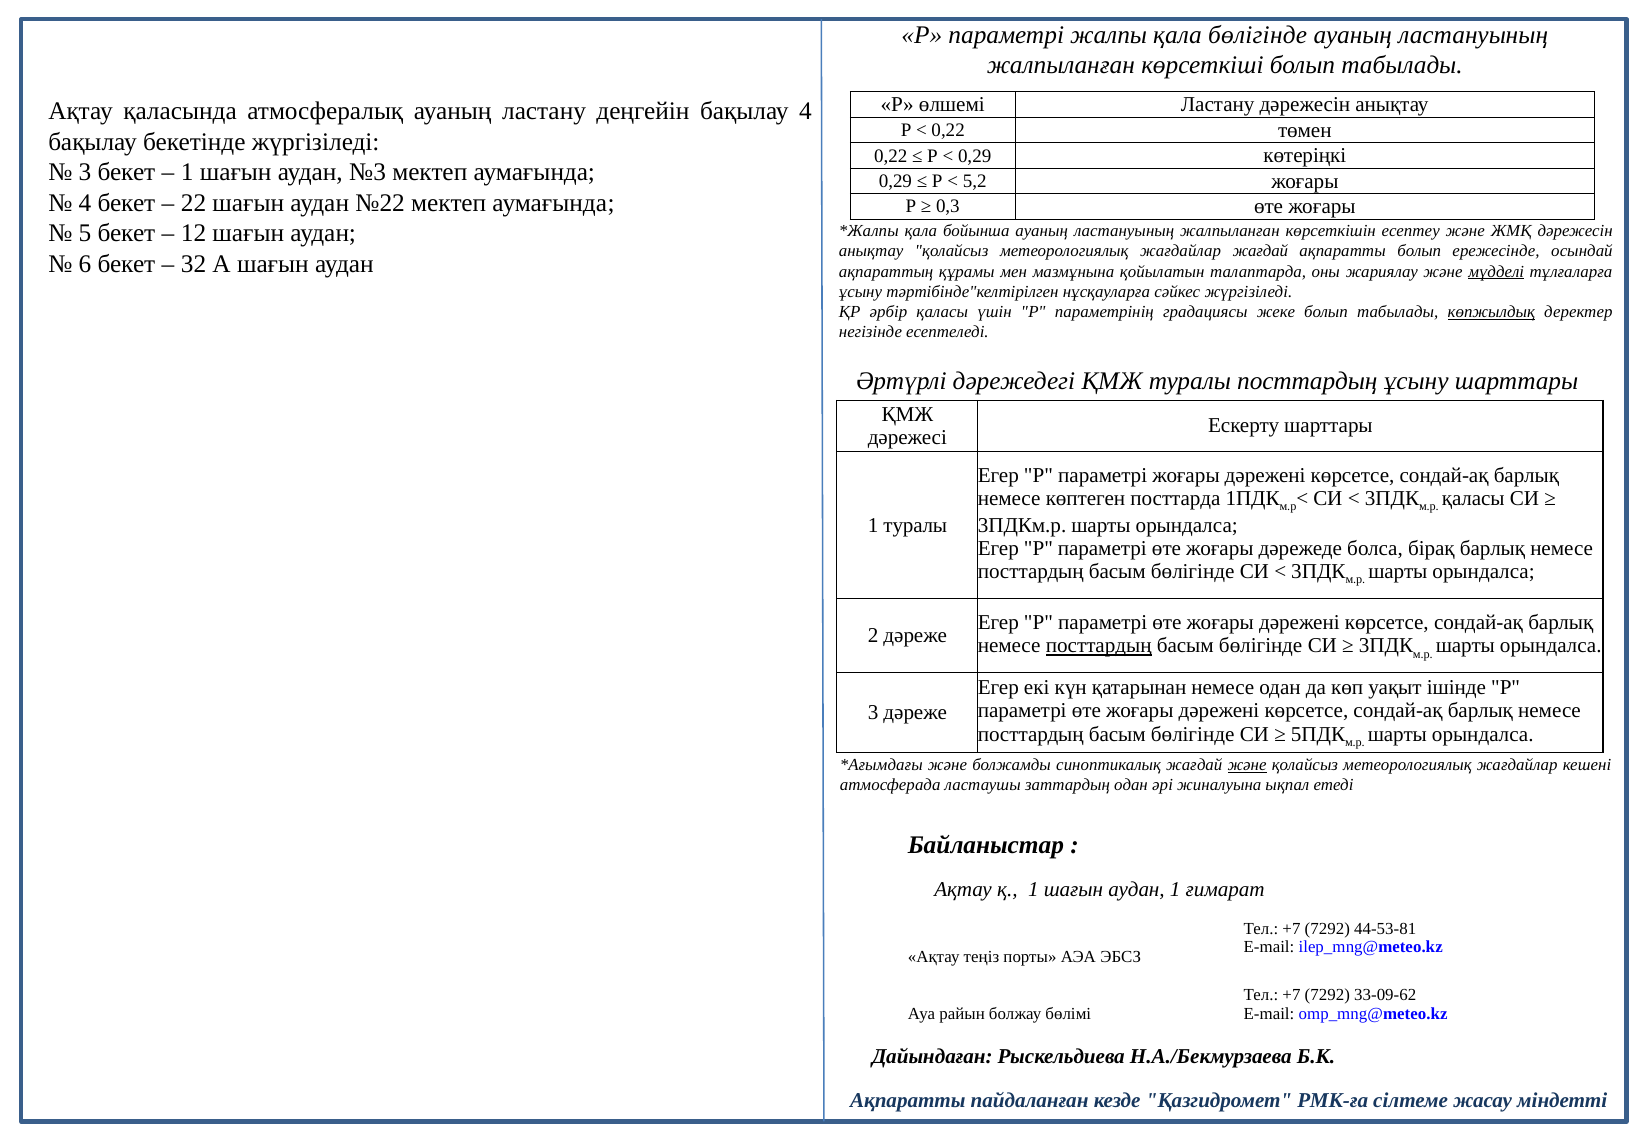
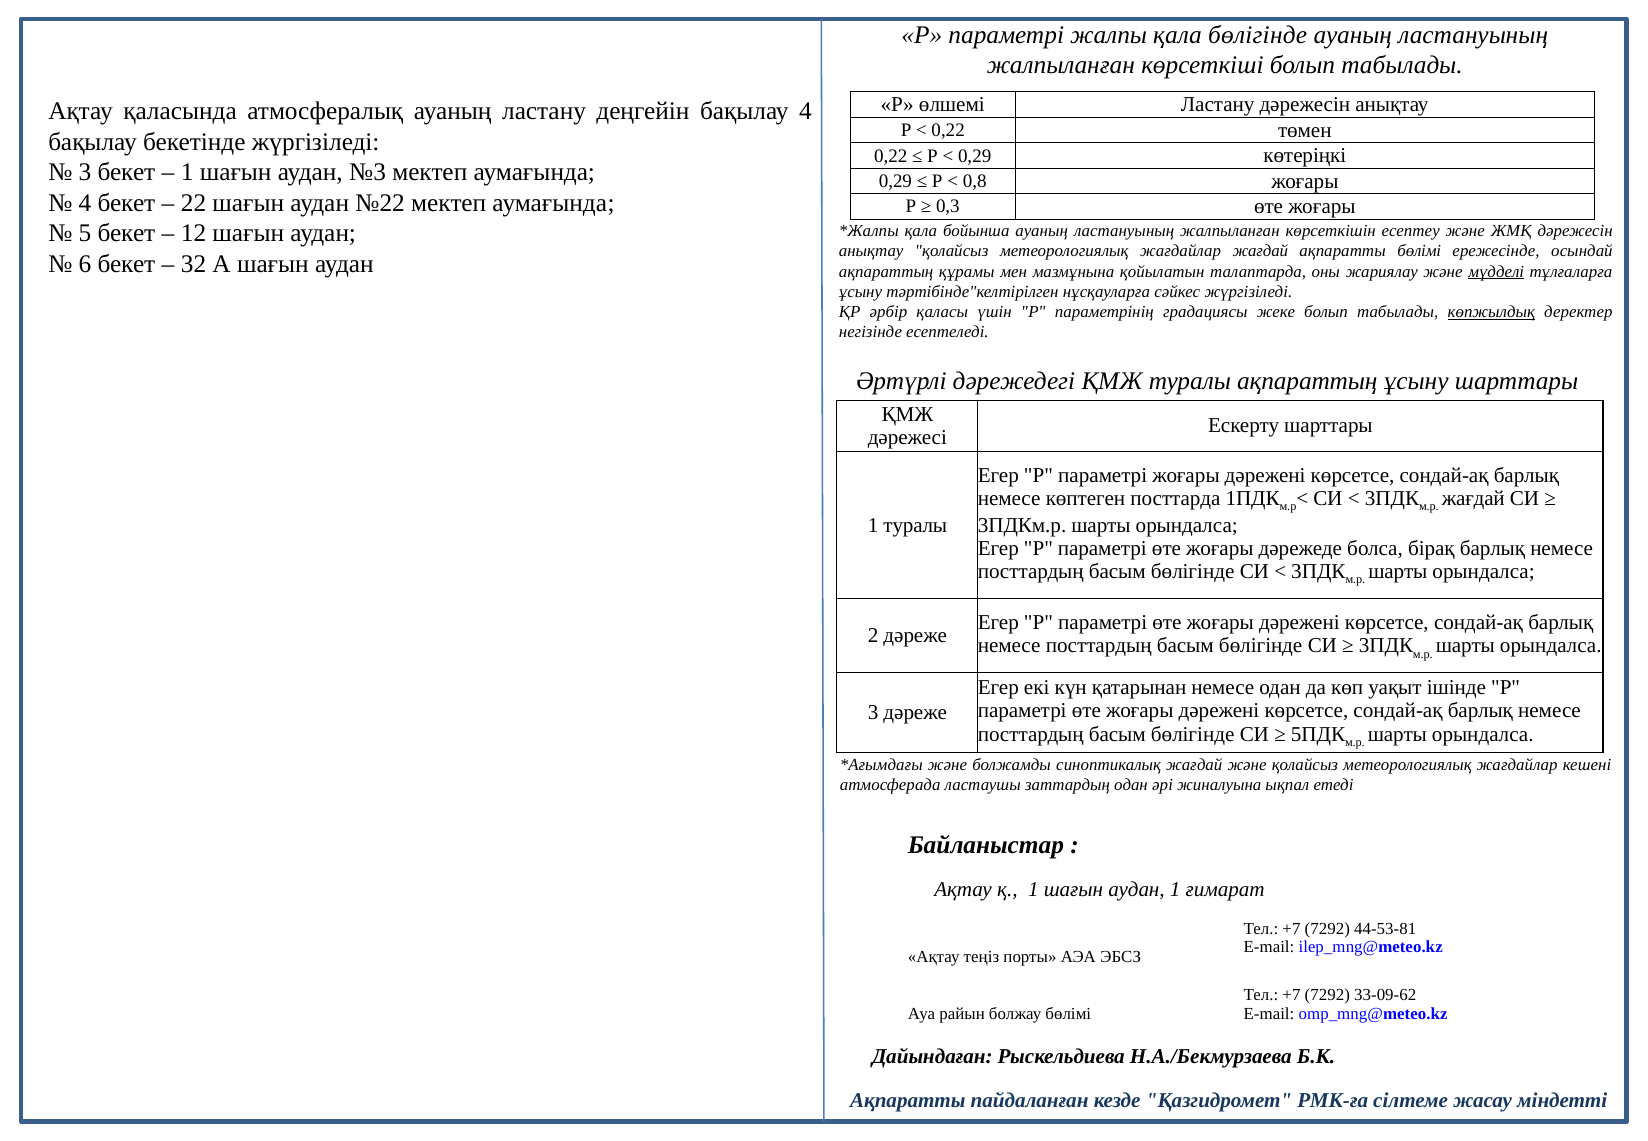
5,2: 5,2 -> 0,8 (975, 181)
ақпаратты болып: болып -> бөлімі (1419, 251)
туралы посттардың: посттардың -> ақпараттың (1307, 381)
қаласы: қаласы -> жағдай (1473, 498)
посттардың underline: present -> none (1099, 646)
және underline: present -> none (1247, 765)
